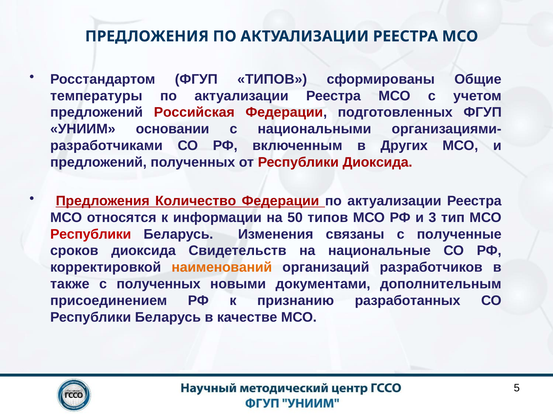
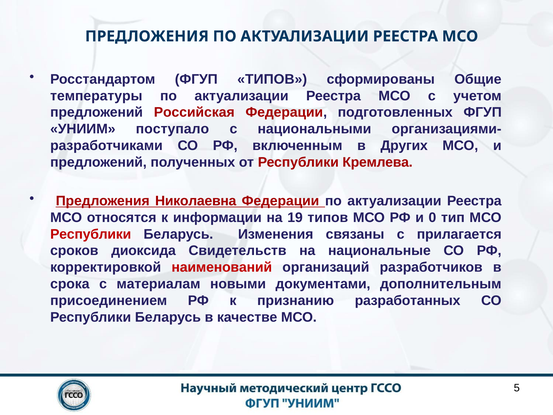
основании: основании -> поступало (172, 129)
Республики Диоксида: Диоксида -> Кремлева (378, 162)
Количество: Количество -> Николаевна (196, 201)
50: 50 -> 19 (295, 217)
3: 3 -> 0 (432, 217)
полученные: полученные -> прилагается (459, 234)
наименований colour: orange -> red (222, 267)
также: также -> срока (70, 284)
с полученных: полученных -> материалам (158, 284)
